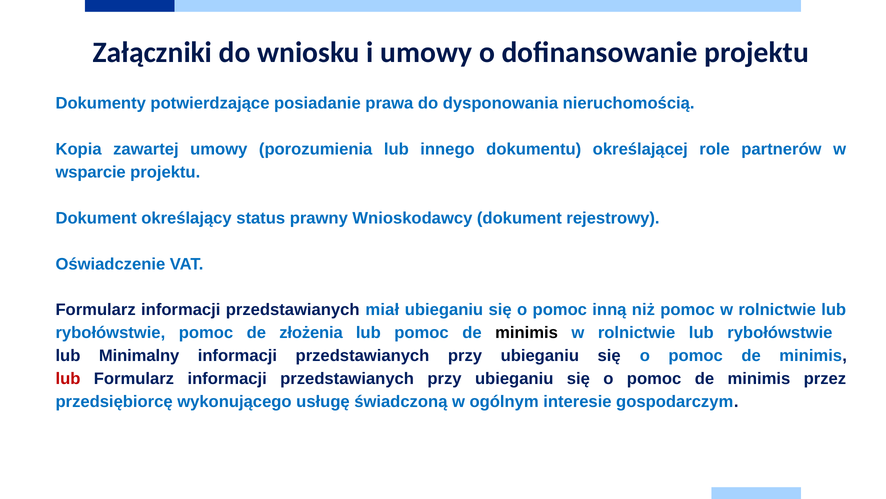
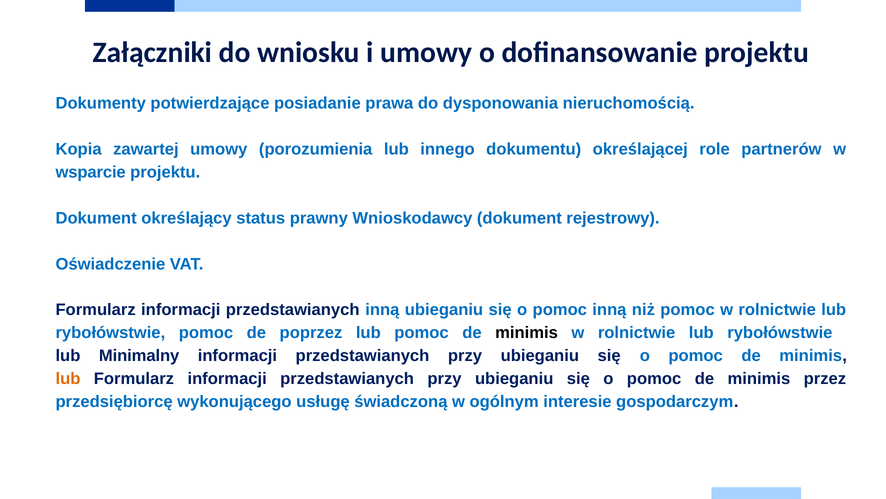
przedstawianych miał: miał -> inną (382, 310)
złożenia: złożenia -> poprzez (311, 332)
lub colour: red -> orange (68, 378)
